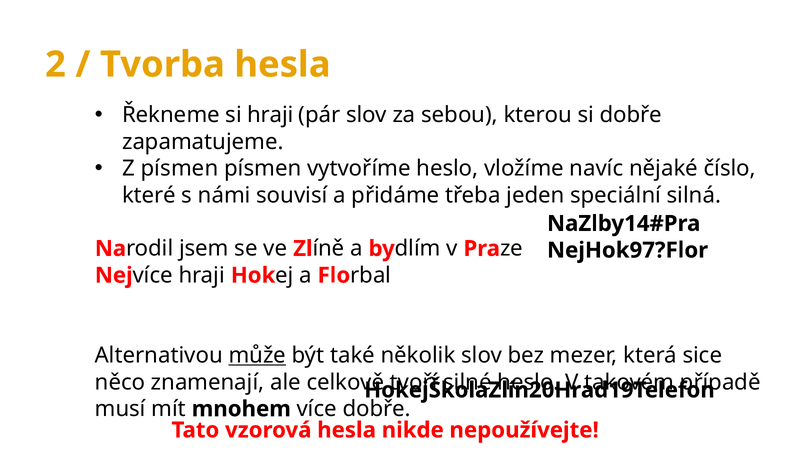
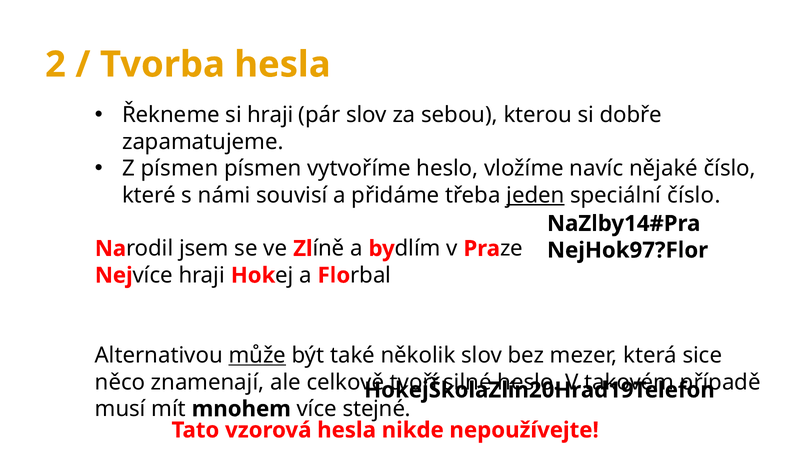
jeden underline: none -> present (535, 195)
speciální silná: silná -> číslo (694, 195)
více dobře: dobře -> stejné (377, 409)
